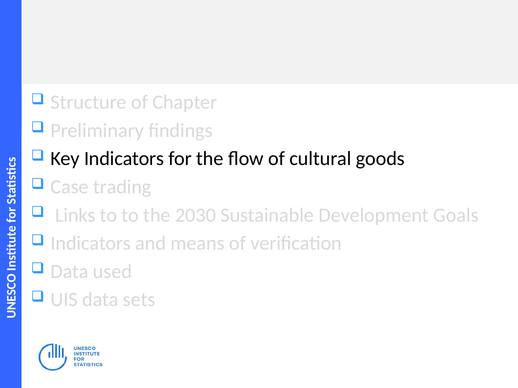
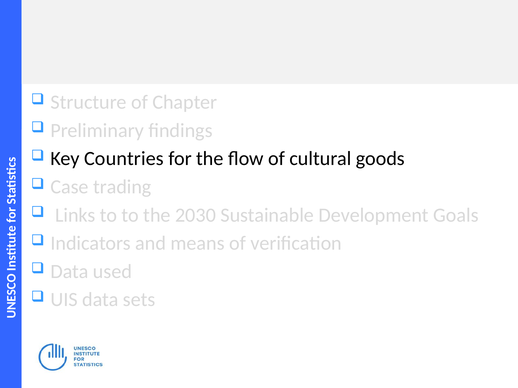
Key Indicators: Indicators -> Countries (124, 159)
